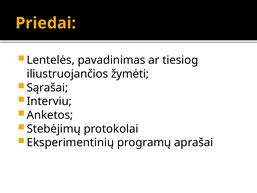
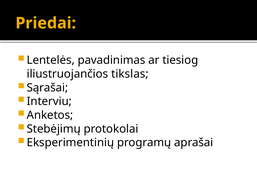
žymėti: žymėti -> tikslas (130, 74)
